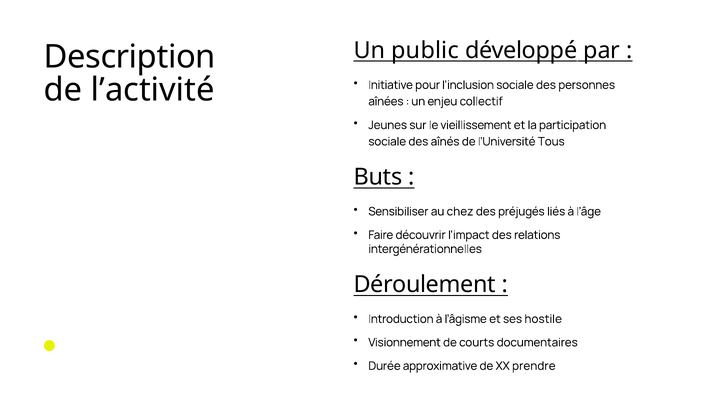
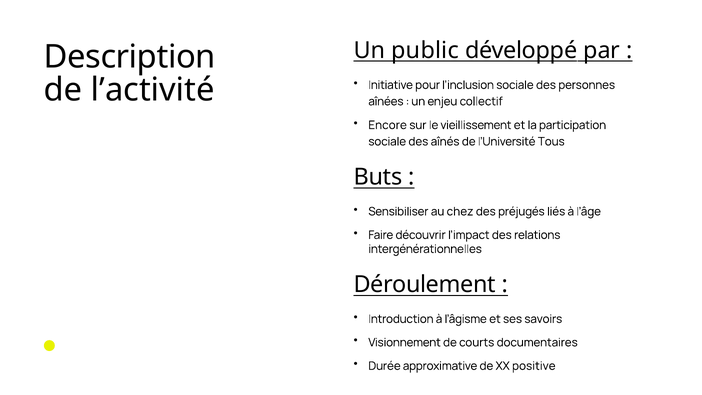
Jeunes: Jeunes -> Encore (388, 125)
hostile: hostile -> savoirs (543, 319)
prendre: prendre -> positive (534, 366)
